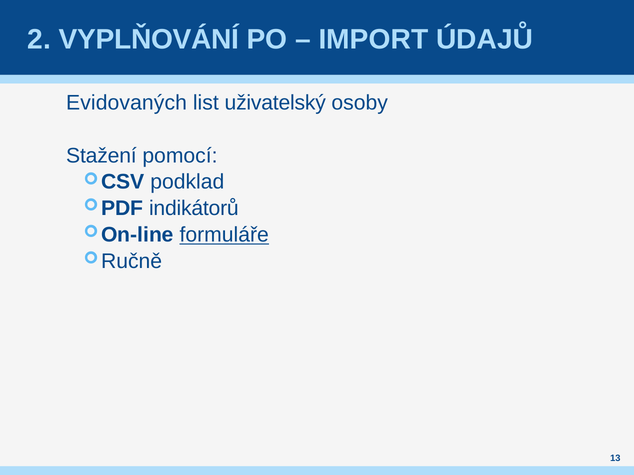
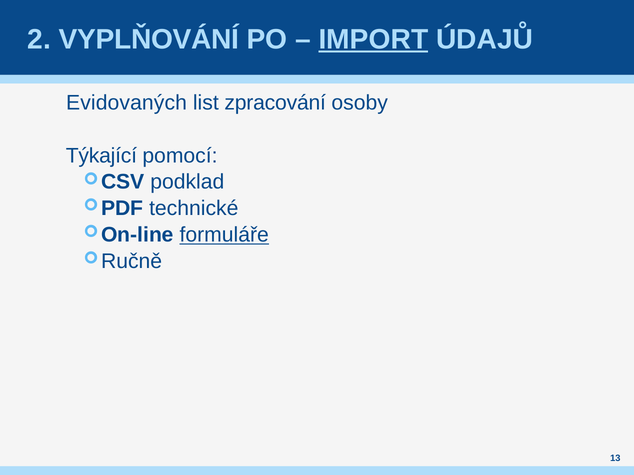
IMPORT underline: none -> present (373, 39)
uživatelský: uživatelský -> zpracování (275, 103)
Stažení: Stažení -> Týkající (101, 156)
indikátorů: indikátorů -> technické (194, 209)
